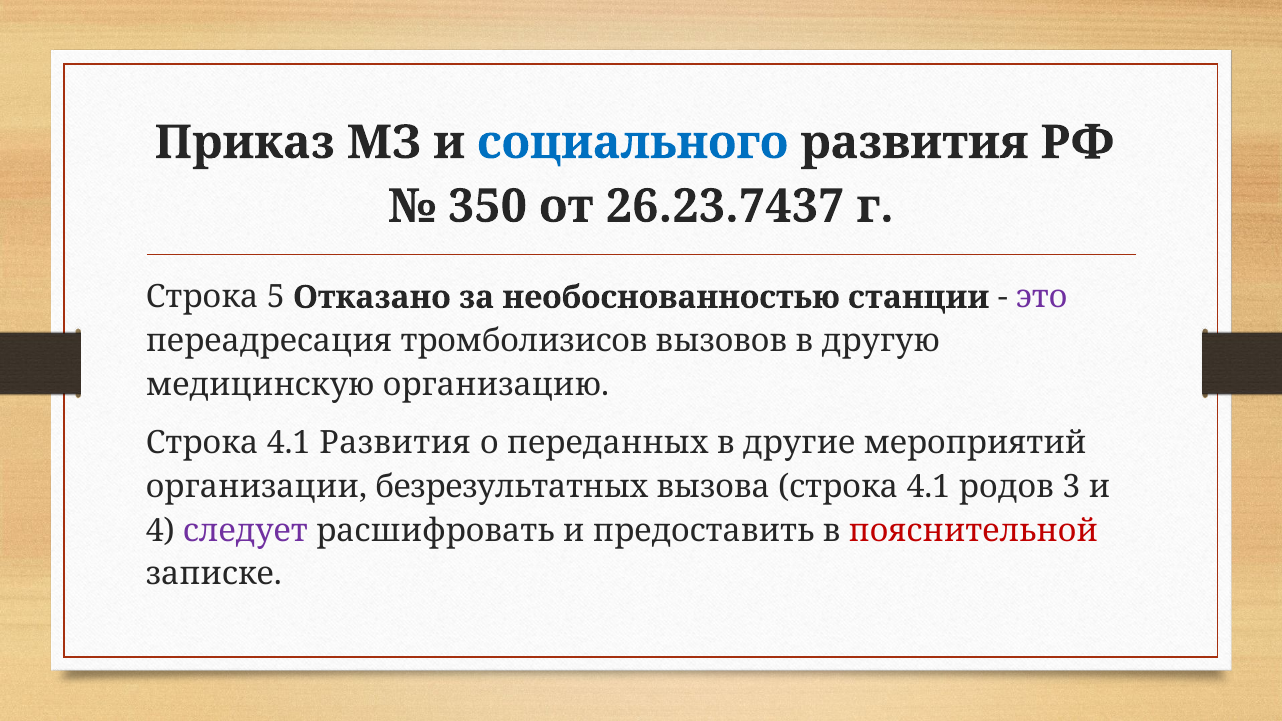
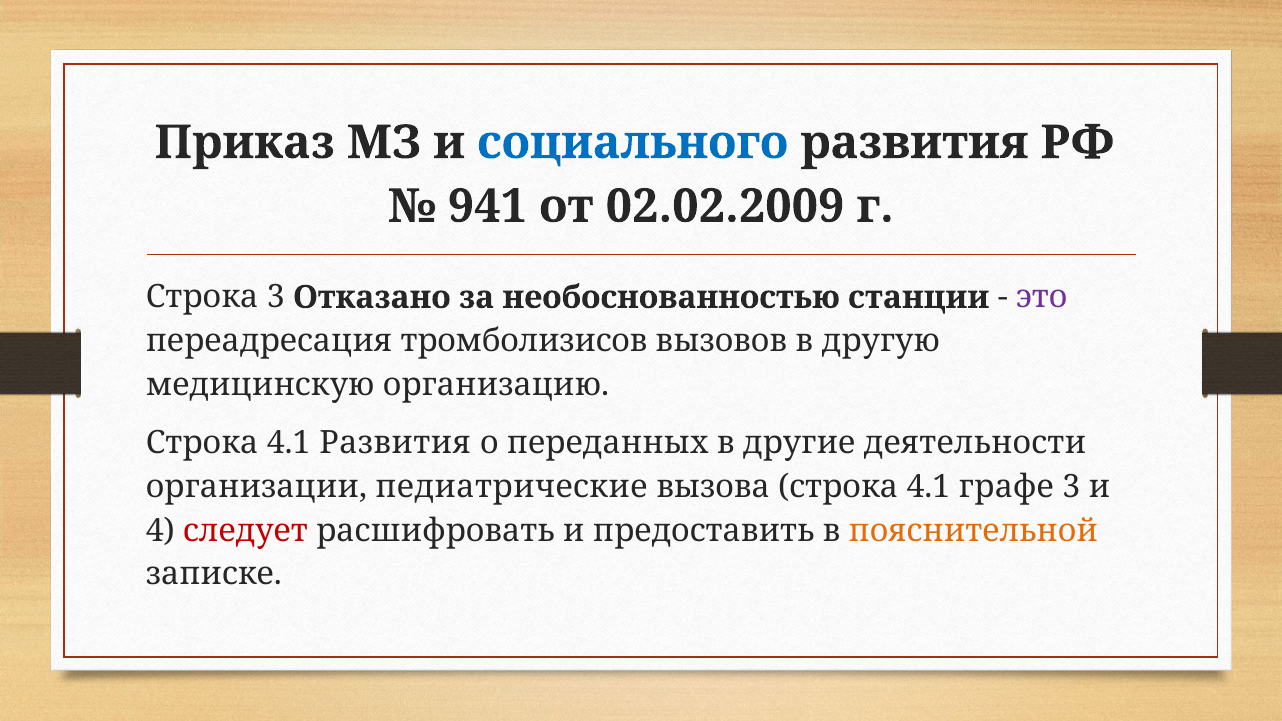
350: 350 -> 941 (487, 206)
26.23.7437: 26.23.7437 -> 02.02.2009 (725, 206)
Строка 5: 5 -> 3 (276, 297)
мероприятий: мероприятий -> деятельности (975, 443)
безрезультатных: безрезультатных -> педиатрические (511, 487)
родов: родов -> графе (1006, 487)
следует colour: purple -> red (245, 531)
пояснительной colour: red -> orange (973, 531)
